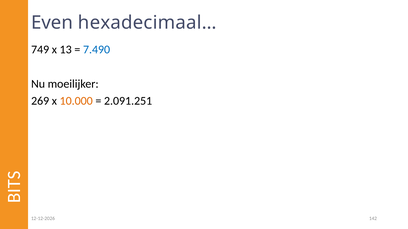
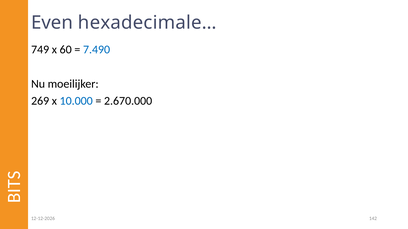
hexadecimaal…: hexadecimaal… -> hexadecimale… (147, 23)
13: 13 -> 60 (66, 50)
10.000 colour: orange -> blue (76, 101)
2.091.251: 2.091.251 -> 2.670.000 (128, 101)
